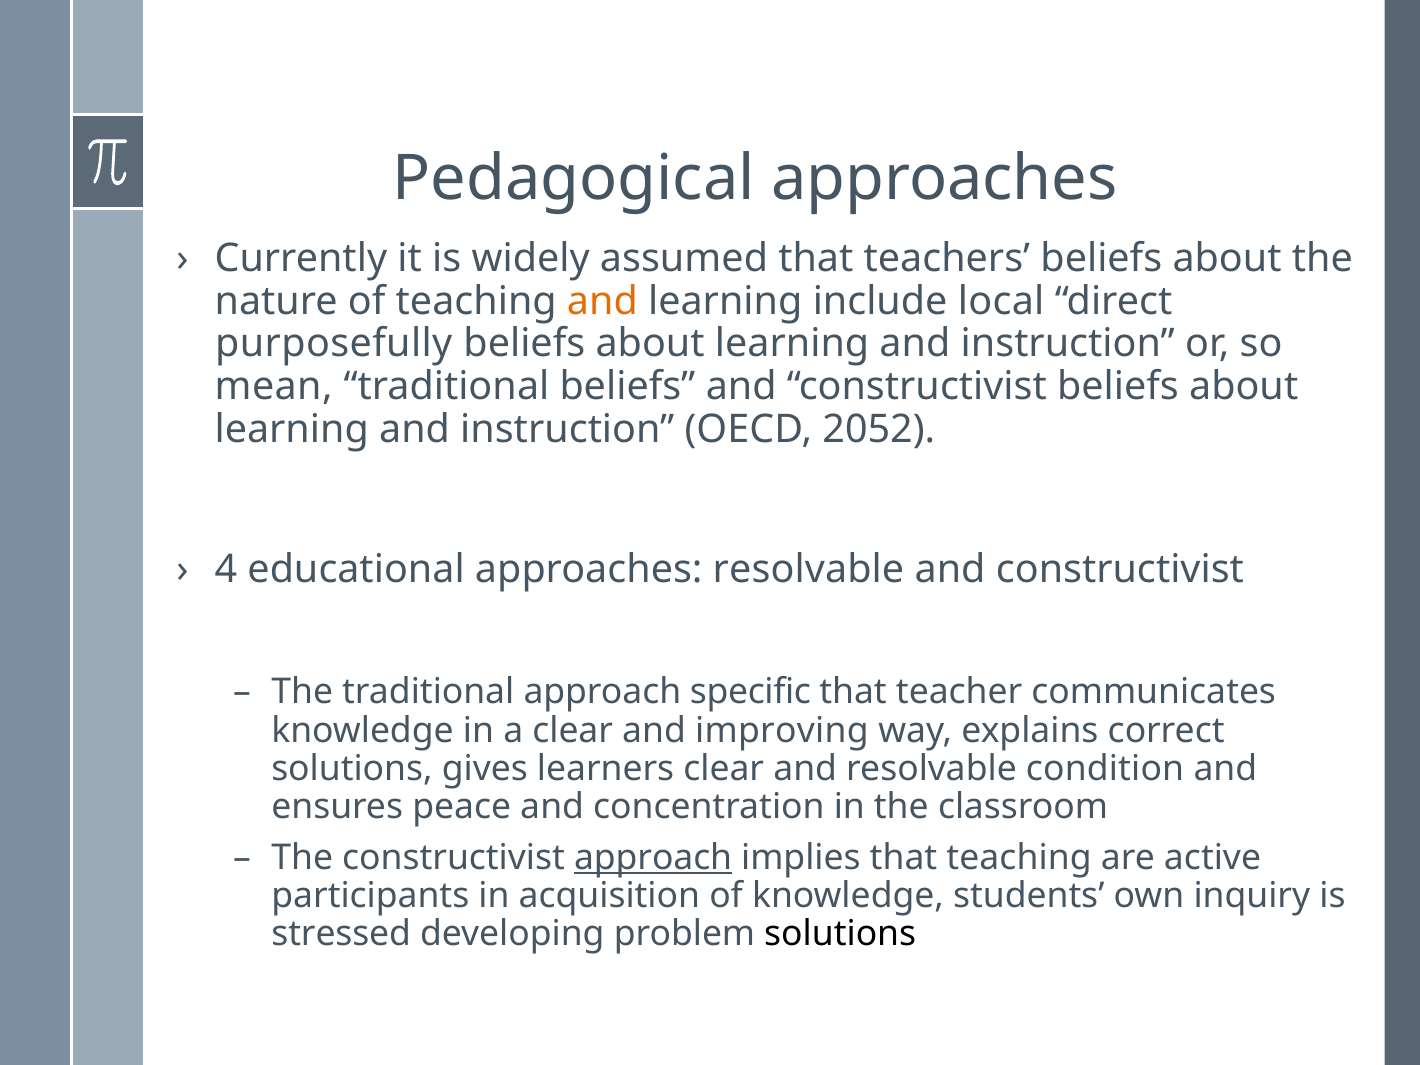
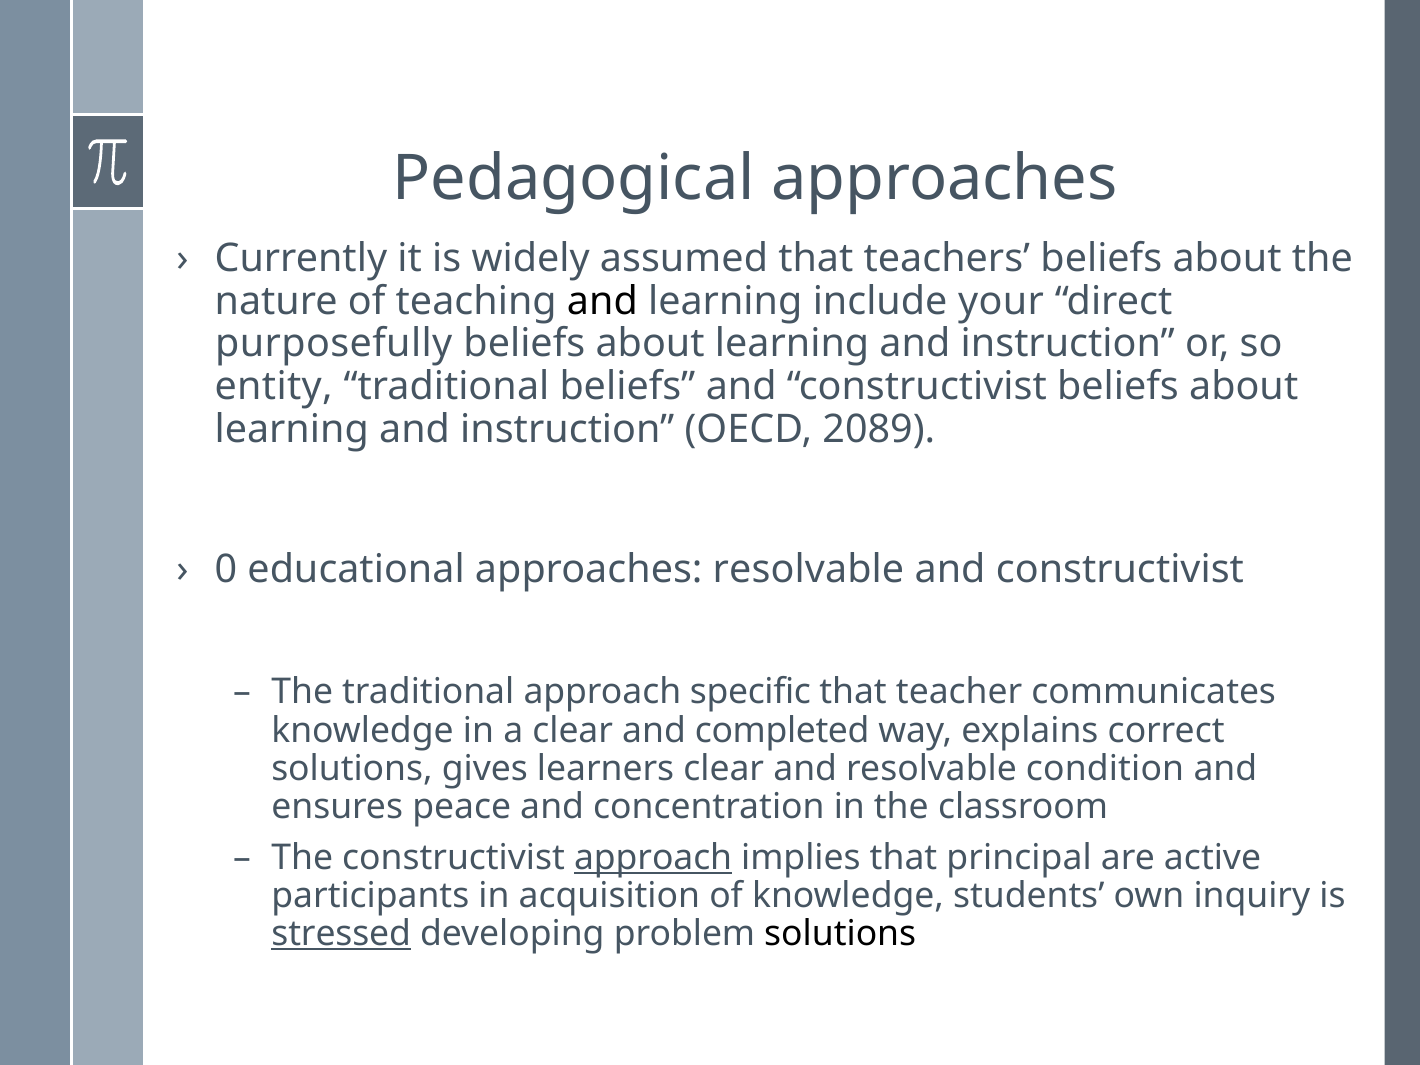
and colour: orange -> black (602, 301)
local: local -> your (1001, 301)
mean: mean -> entity (274, 387)
2052: 2052 -> 2089 (879, 429)
4: 4 -> 0 (226, 570)
improving: improving -> completed (782, 730)
that teaching: teaching -> principal (1019, 857)
stressed underline: none -> present (341, 934)
